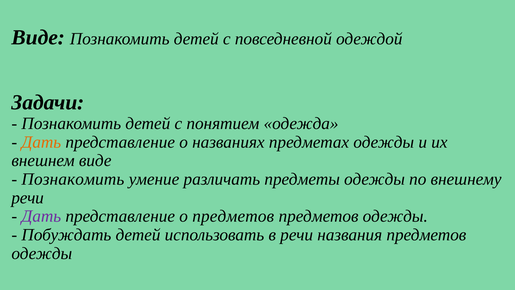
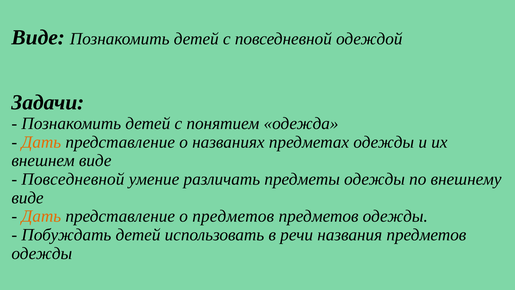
Познакомить: Познакомить -> Повседневной (73, 179)
речи: речи -> виде (28, 198)
Дать colour: purple -> orange (41, 216)
